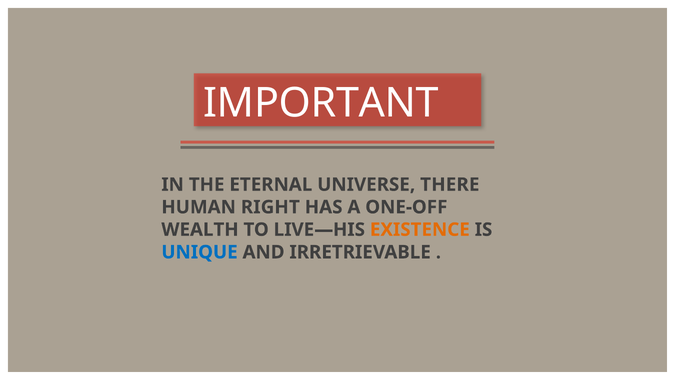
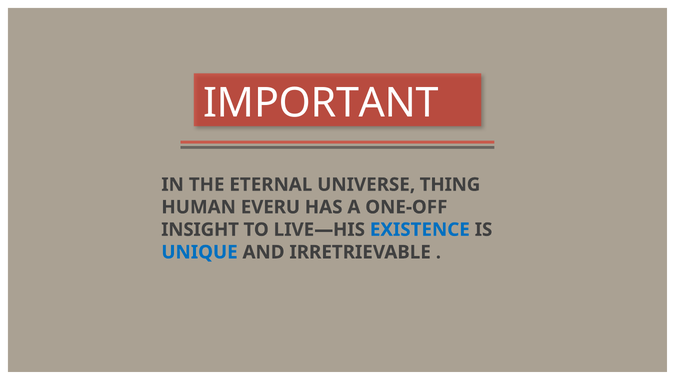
THERE: THERE -> THING (450, 184)
RIGHT: RIGHT -> EVERU (270, 207)
WEALTH: WEALTH -> INSIGHT (200, 229)
EXISTENCE colour: orange -> blue (420, 229)
